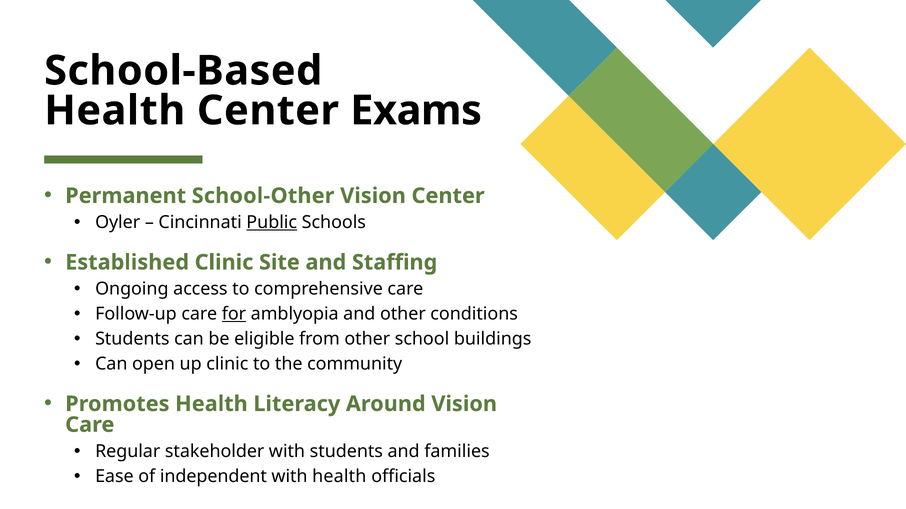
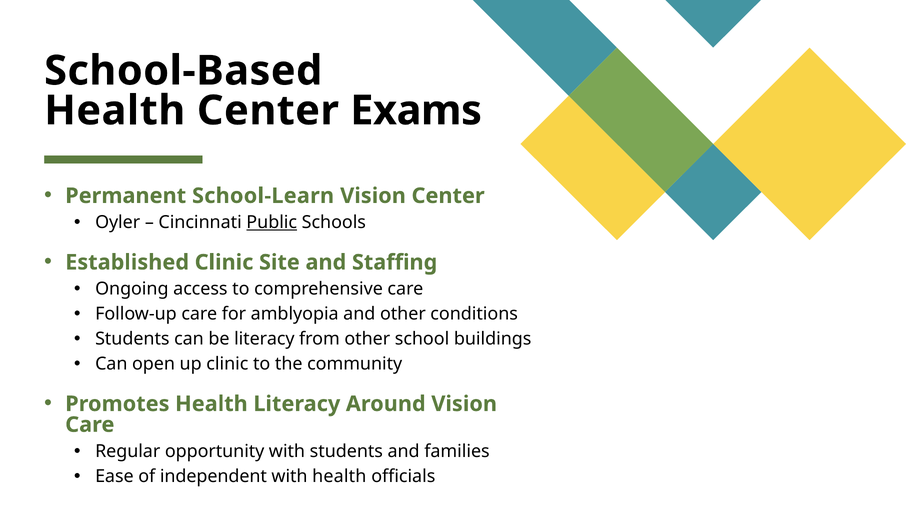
School-Other: School-Other -> School-Learn (263, 196)
for underline: present -> none (234, 314)
be eligible: eligible -> literacy (264, 339)
stakeholder: stakeholder -> opportunity (215, 452)
